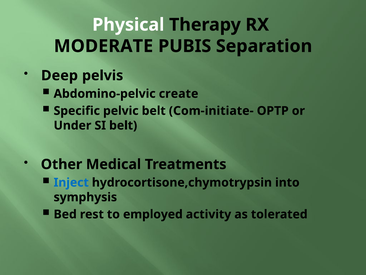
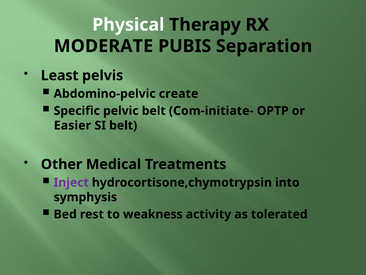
Deep: Deep -> Least (60, 75)
Under: Under -> Easier (72, 125)
Inject colour: blue -> purple (71, 182)
employed: employed -> weakness (153, 214)
